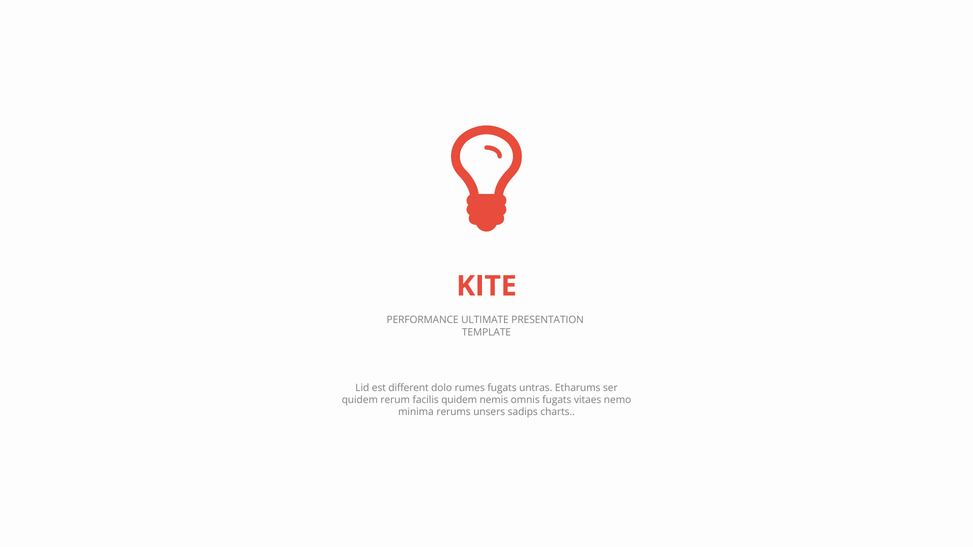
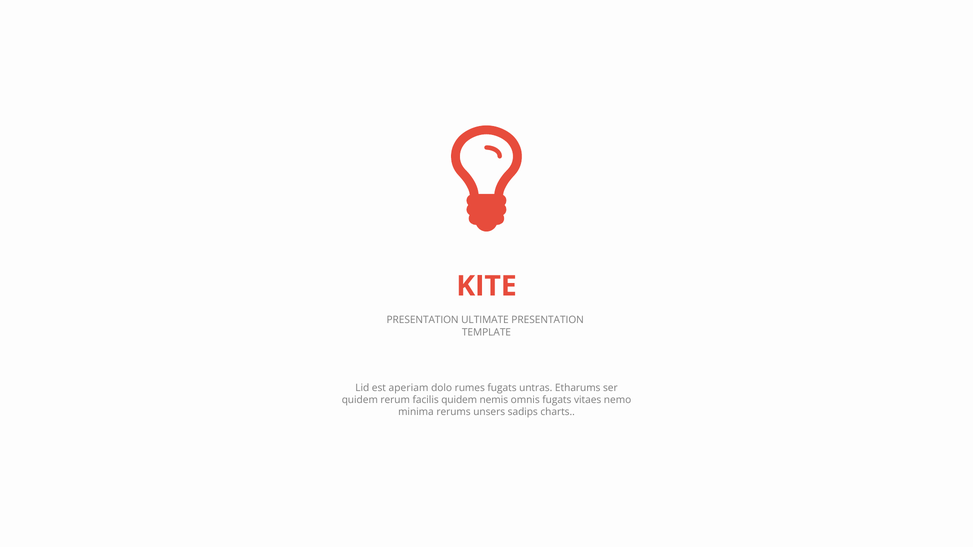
PERFORMANCE: PERFORMANCE -> PRESENTATION (423, 320)
different: different -> aperiam (408, 388)
